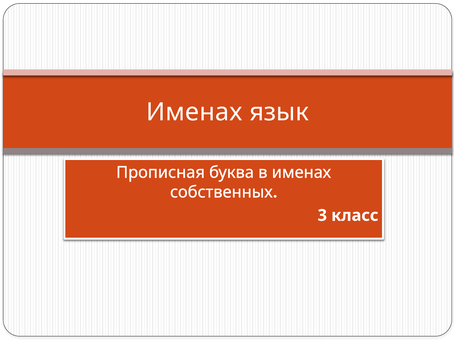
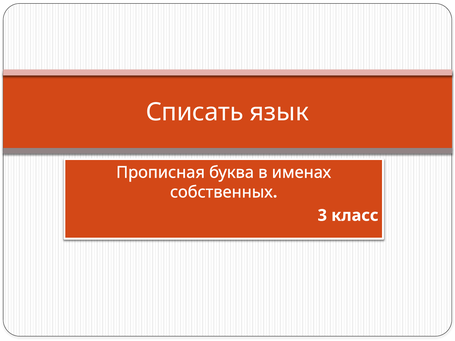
Именах: Именах -> Списать (195, 112)
